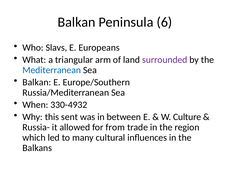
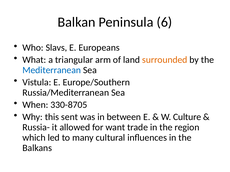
surrounded colour: purple -> orange (165, 60)
Balkan: Balkan -> Vistula (37, 83)
330-4932: 330-4932 -> 330-8705 (69, 105)
from: from -> want (115, 128)
